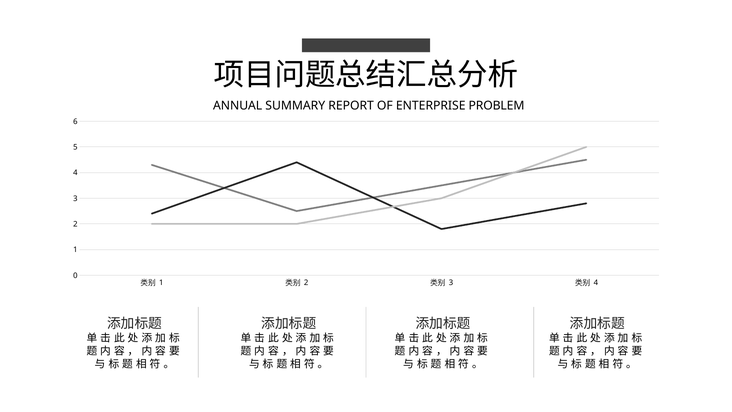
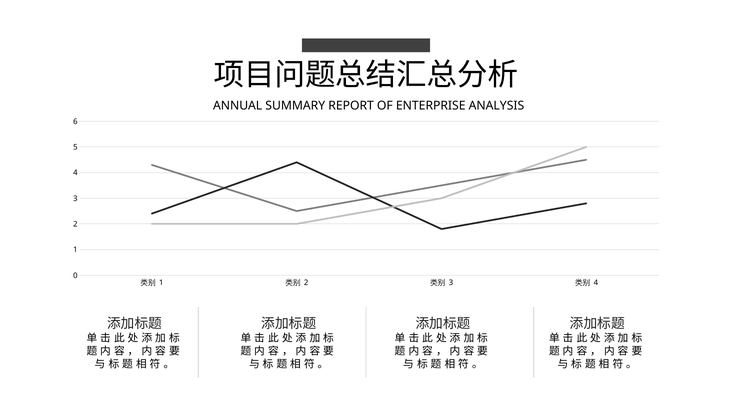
PROBLEM: PROBLEM -> ANALYSIS (496, 106)
